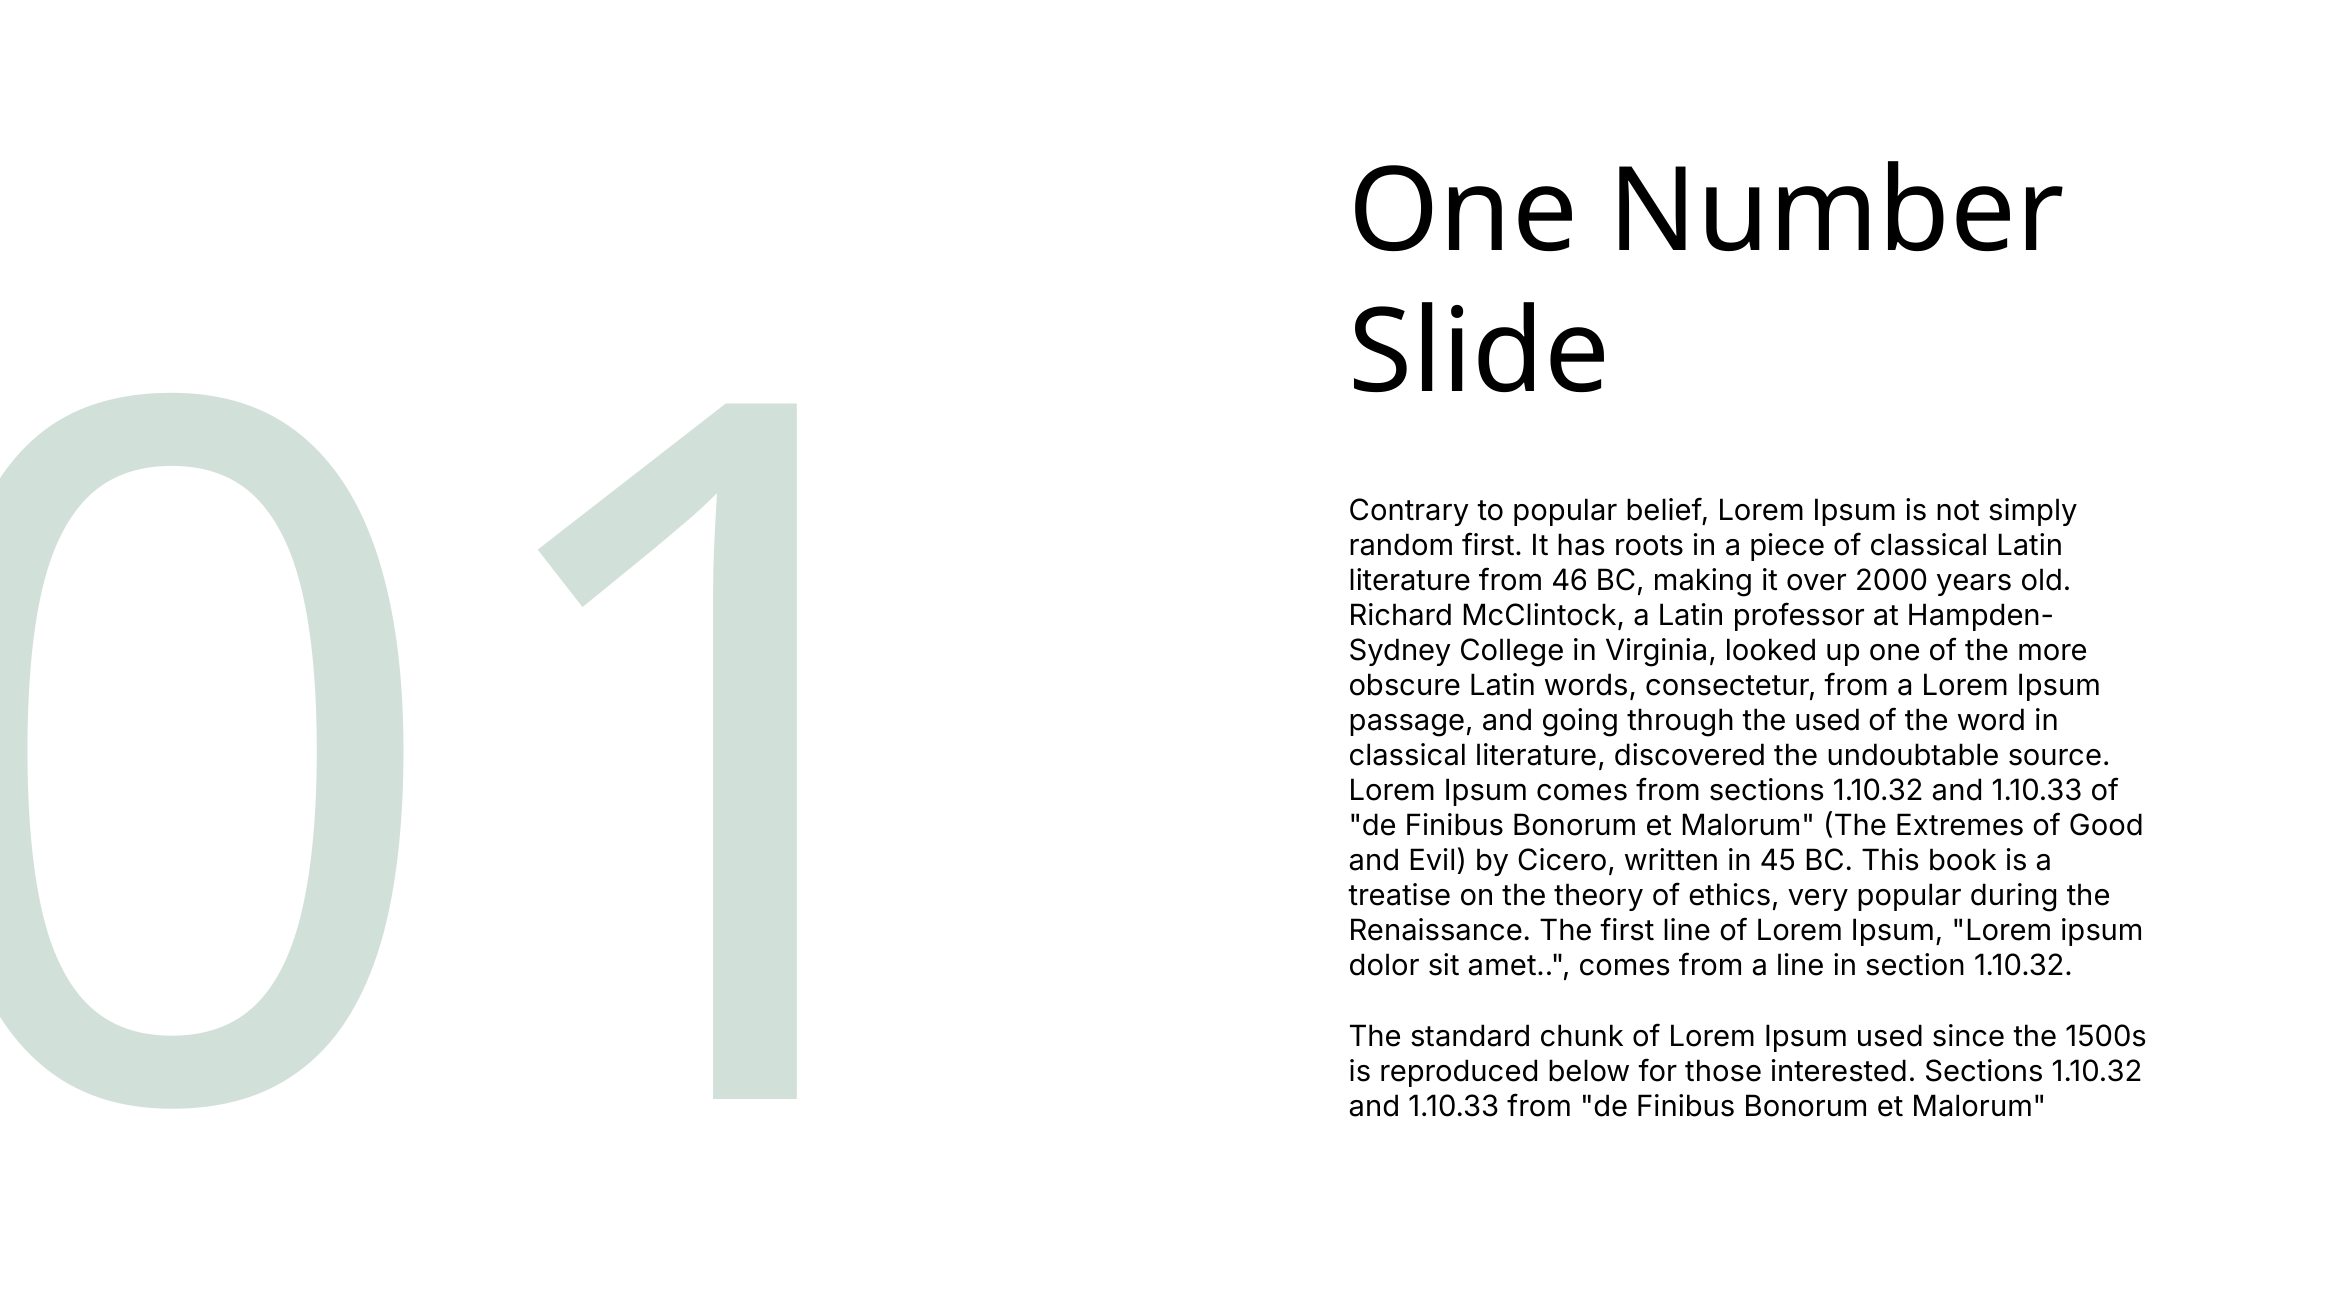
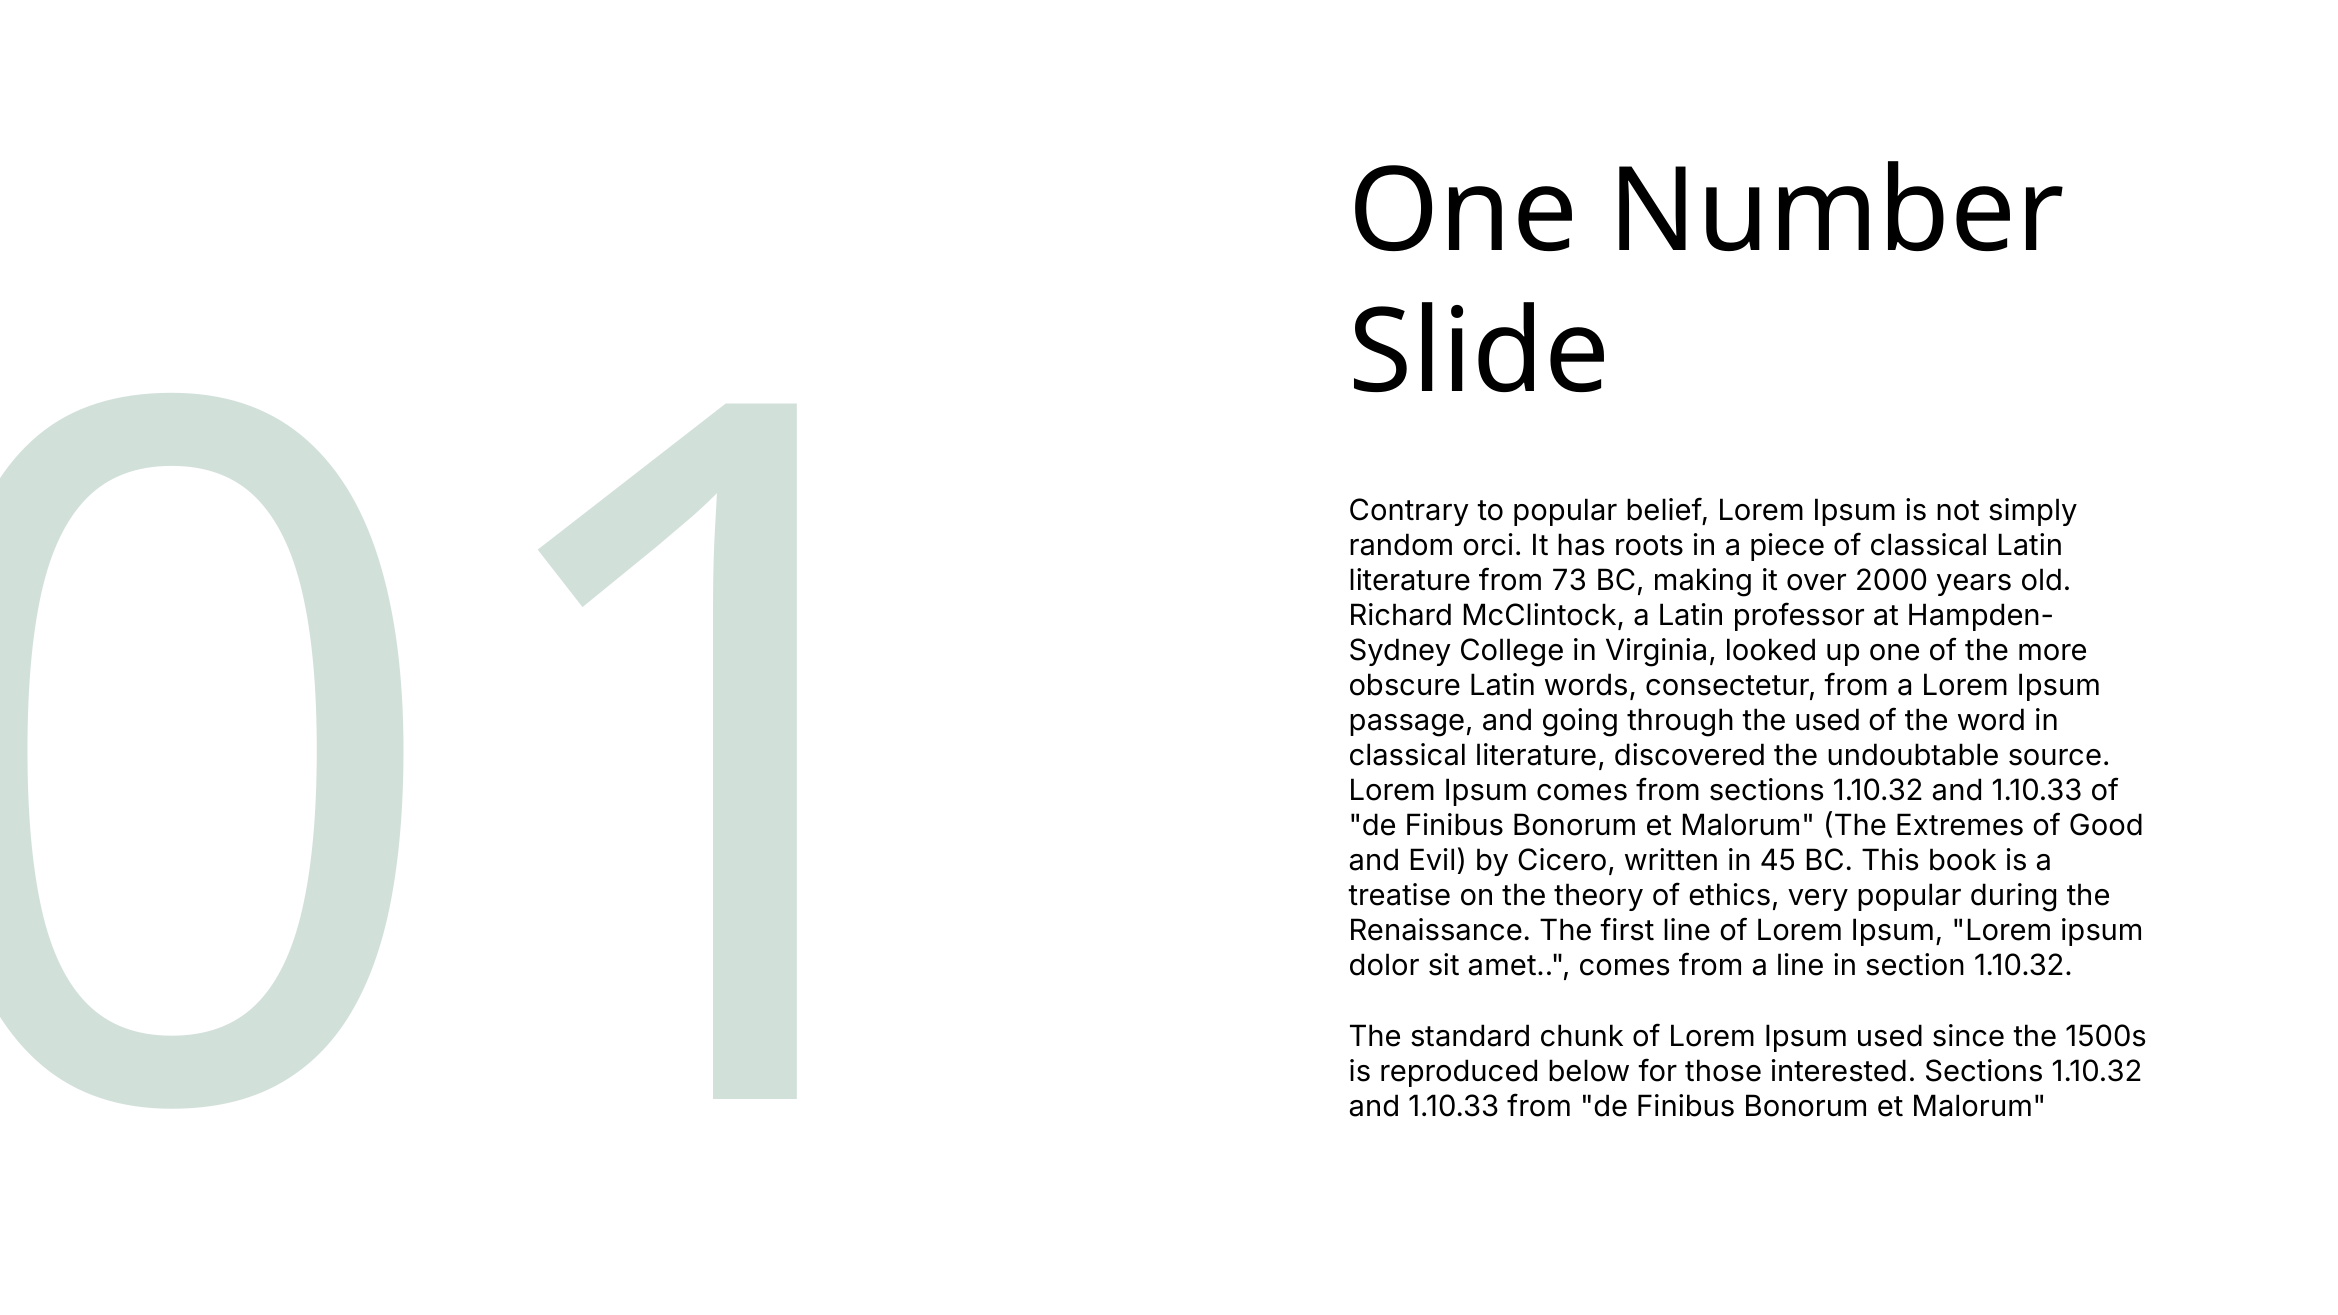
random first: first -> orci (1492, 546)
46: 46 -> 73 (1569, 581)
